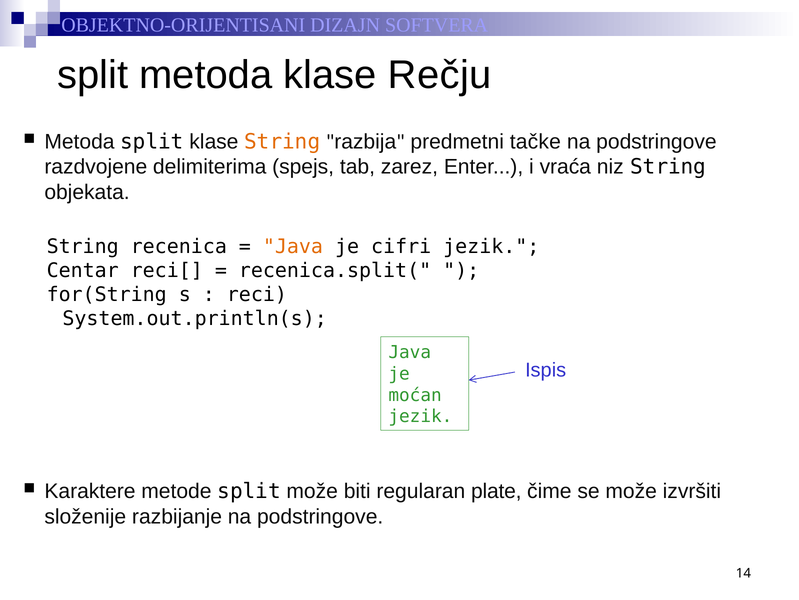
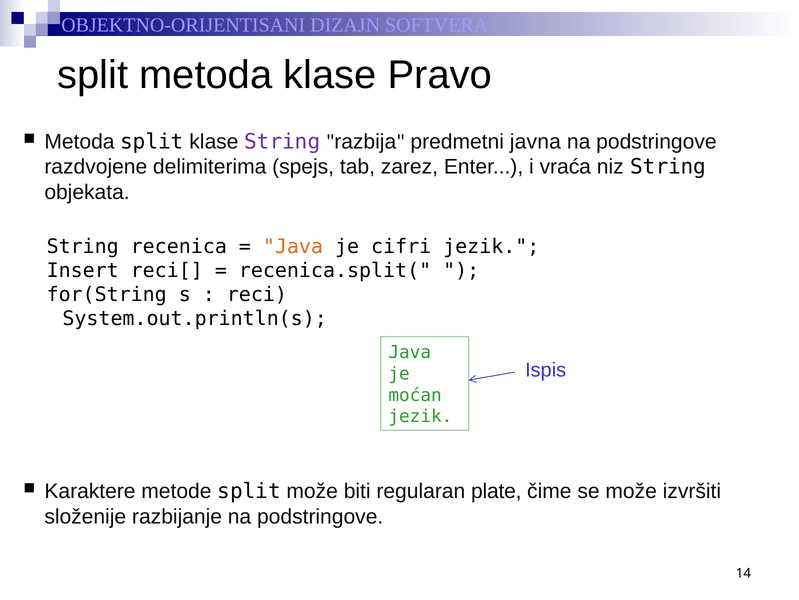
Rečju: Rečju -> Pravo (440, 75)
String colour: orange -> purple (282, 141)
tačke: tačke -> javna (535, 141)
Centar: Centar -> Insert (83, 270)
